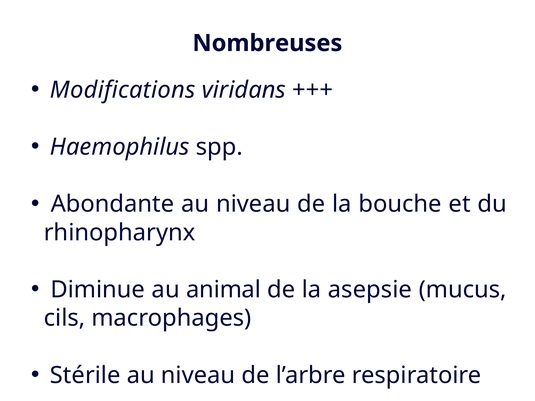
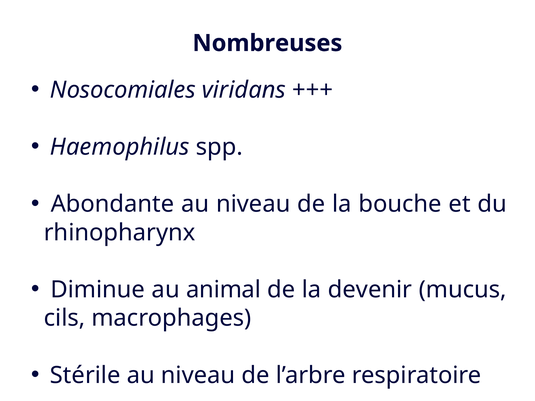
Modifications: Modifications -> Nosocomiales (123, 90)
asepsie: asepsie -> devenir (370, 290)
